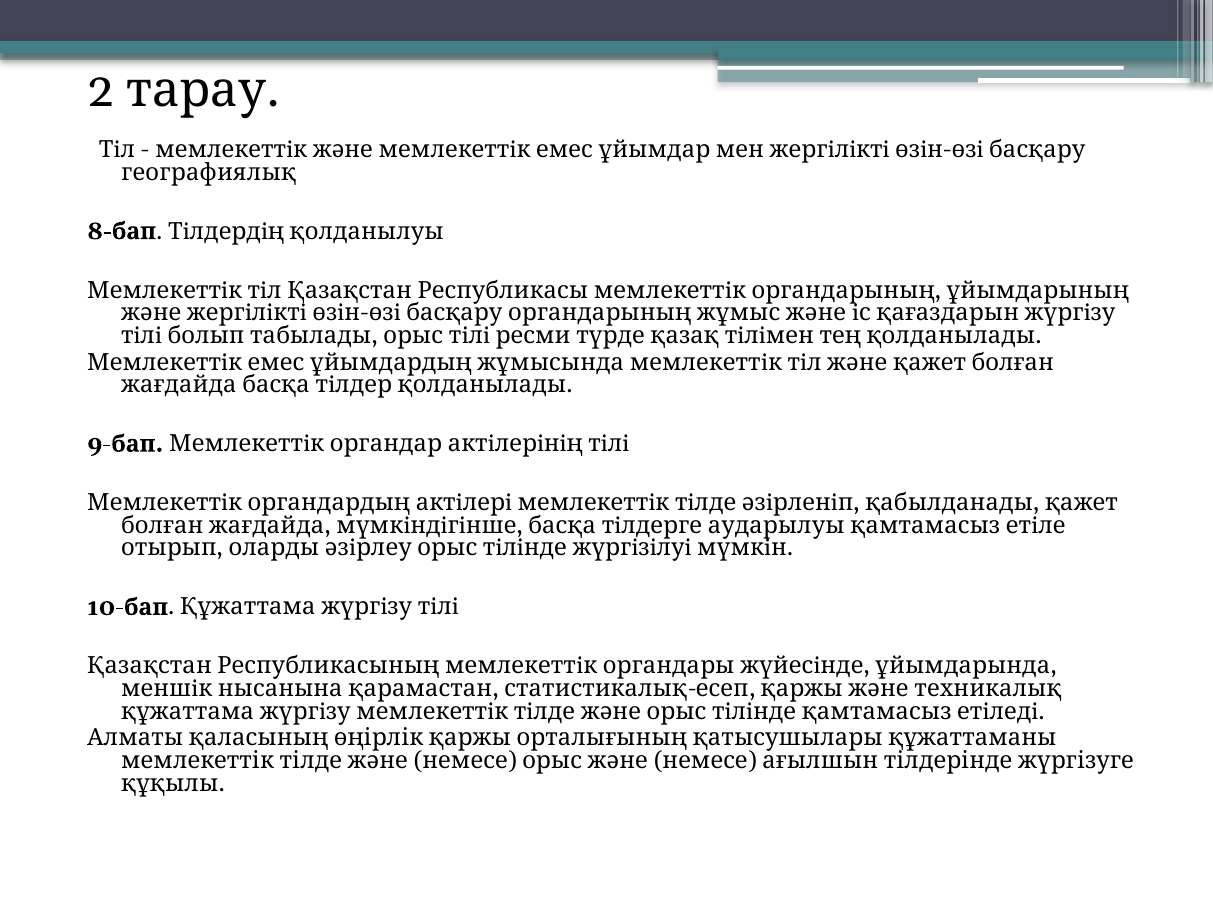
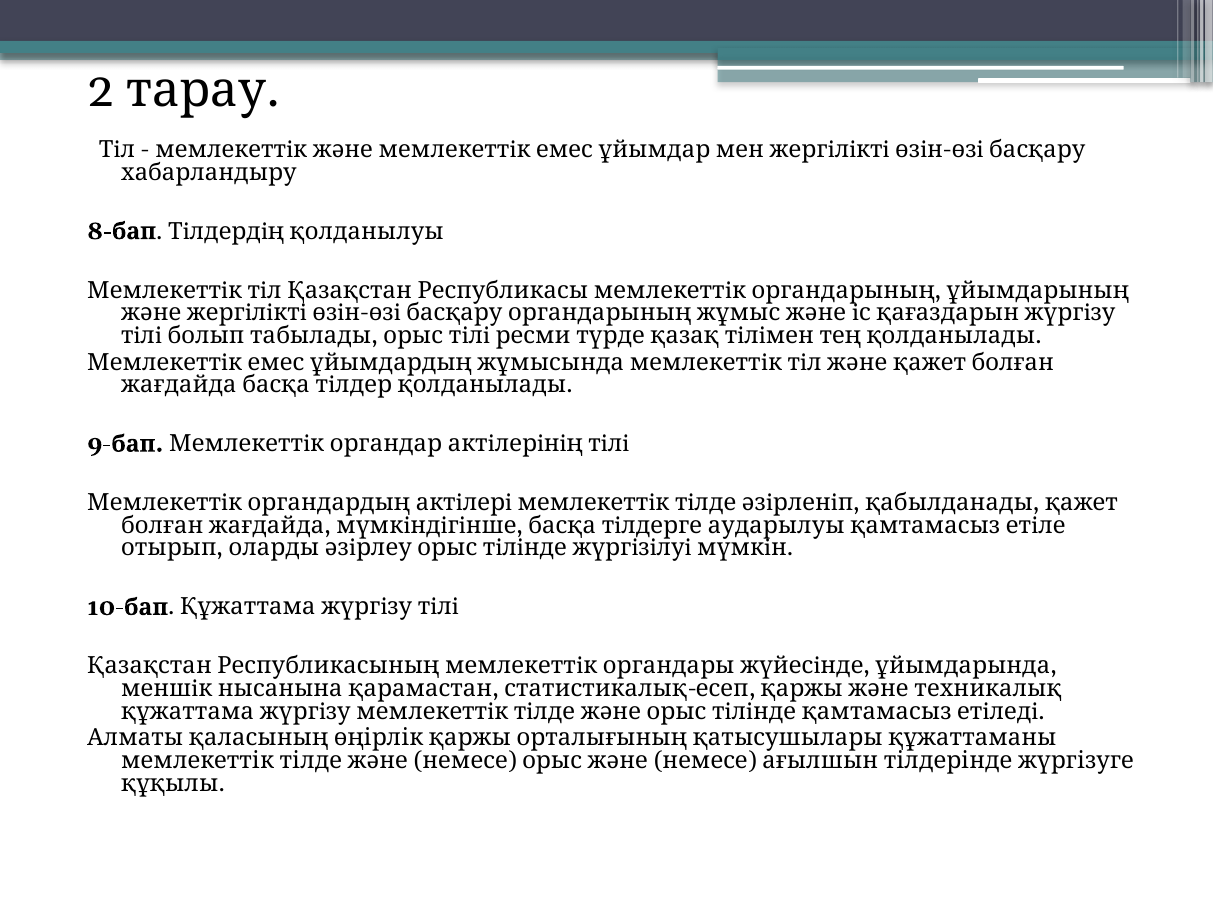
географиялық: географиялық -> хабарландыру (209, 172)
